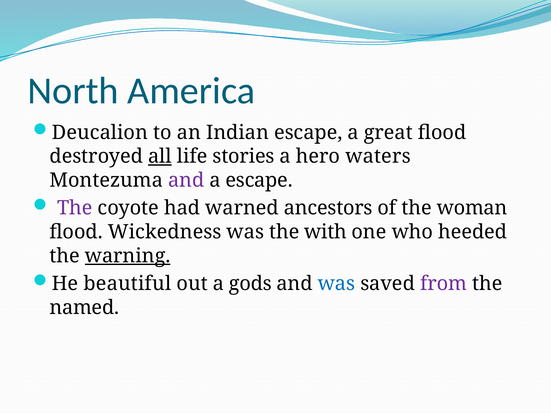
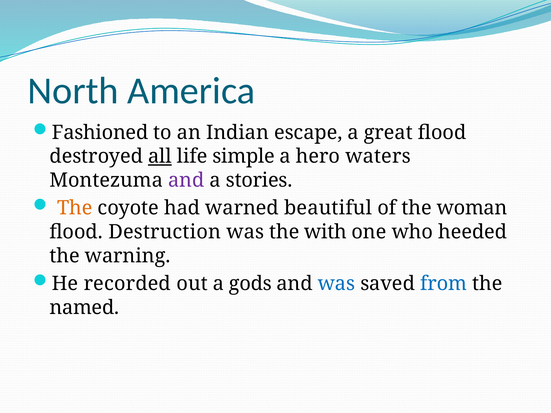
Deucalion: Deucalion -> Fashioned (100, 133)
stories: stories -> simple (244, 157)
a escape: escape -> stories (259, 180)
The colour: purple -> orange (75, 208)
ancestors: ancestors -> beautiful (328, 208)
Wickedness: Wickedness -> Destruction (165, 232)
warning underline: present -> none (128, 256)
beautiful: beautiful -> recorded (127, 284)
from colour: purple -> blue (444, 284)
